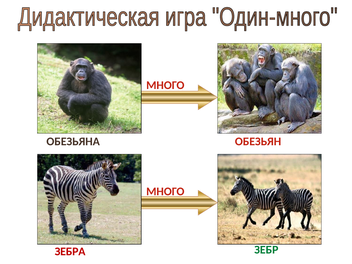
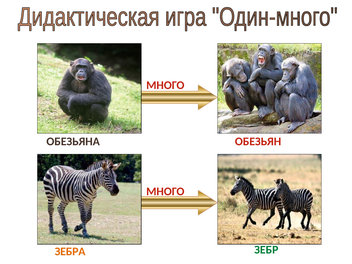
ЗЕБРА colour: red -> orange (70, 252)
